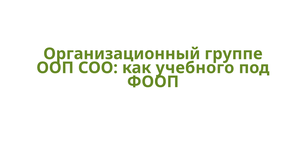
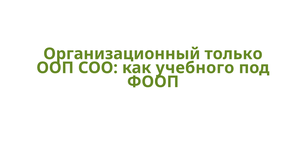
группе: группе -> только (234, 54)
